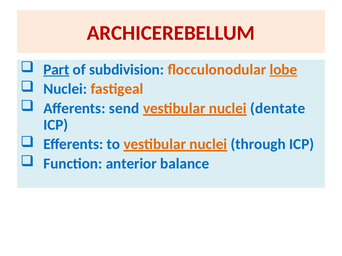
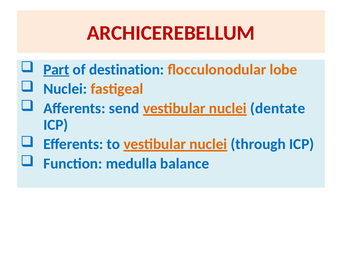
subdivision: subdivision -> destination (127, 70)
lobe underline: present -> none (283, 70)
anterior: anterior -> medulla (131, 164)
